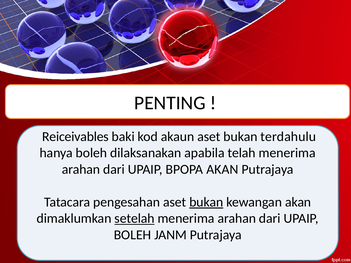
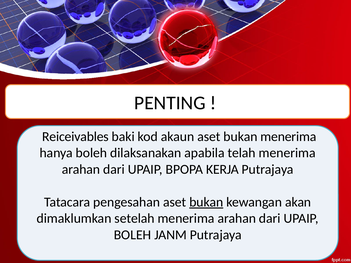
bukan terdahulu: terdahulu -> menerima (288, 137)
BPOPA AKAN: AKAN -> KERJA (222, 170)
setelah underline: present -> none (135, 219)
